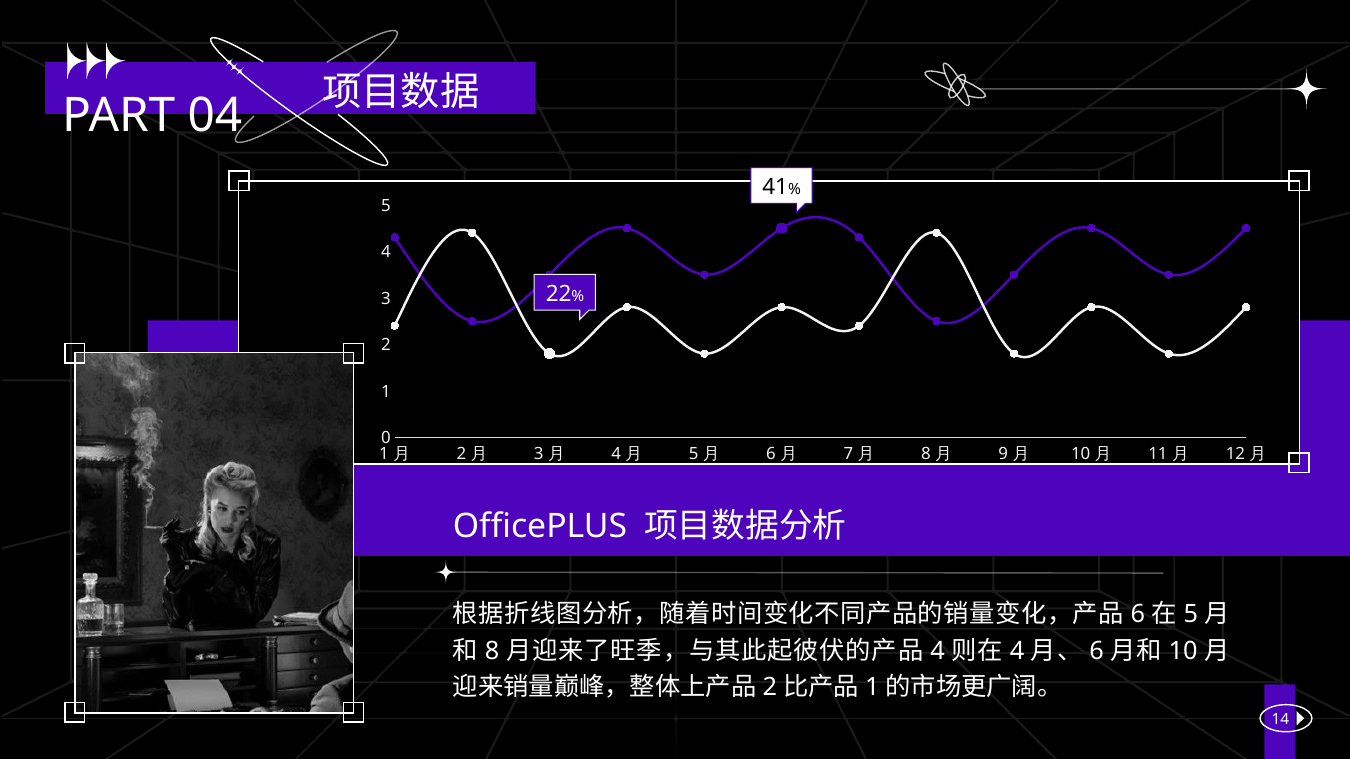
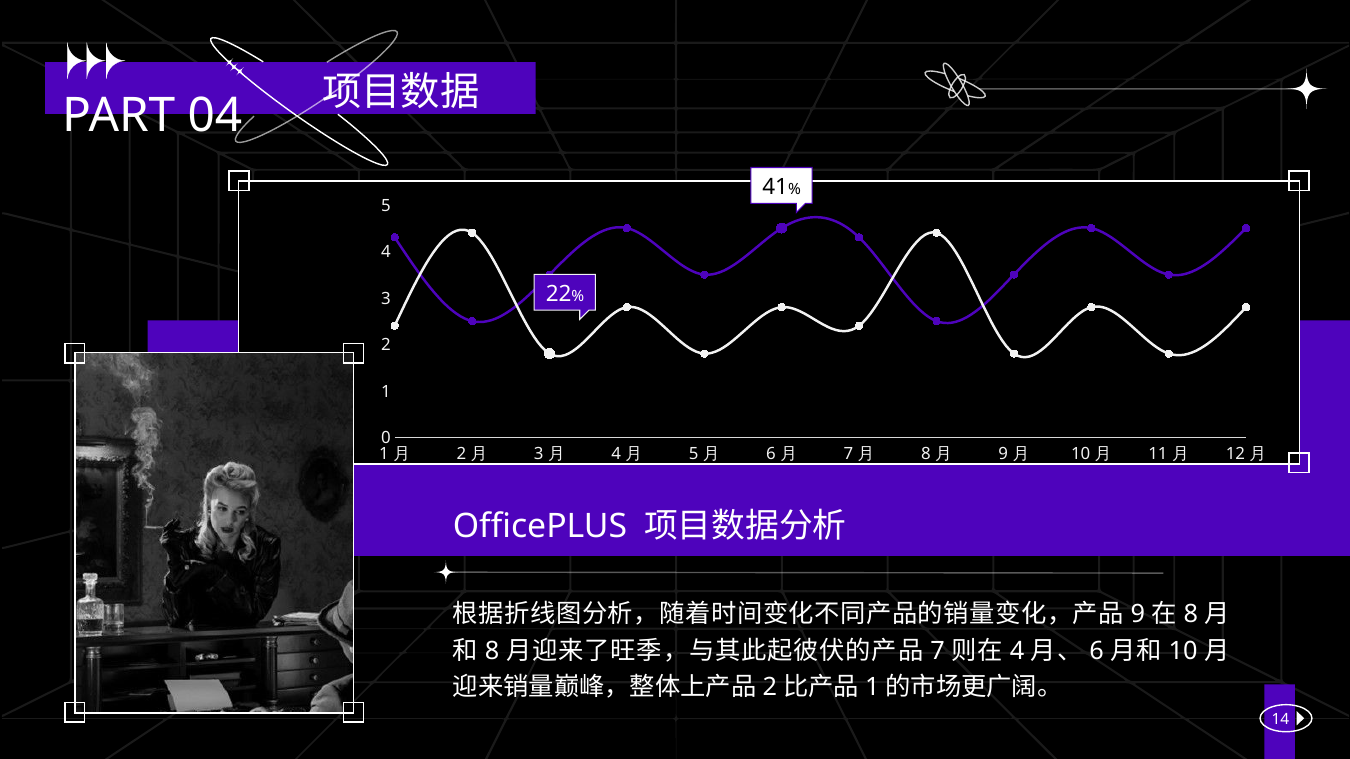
6: 6 -> 9 (1138, 615)
5: 5 -> 8 (1191, 615)
4: 4 -> 7 (938, 651)
